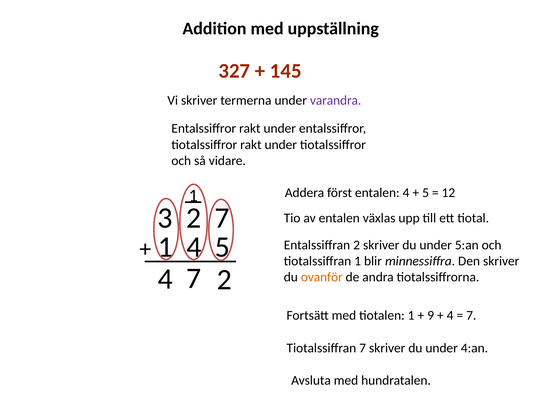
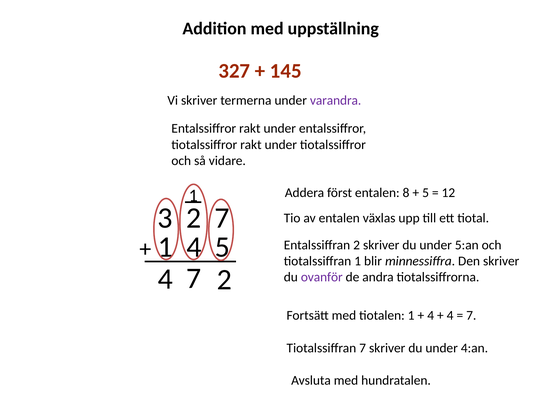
entalen 4: 4 -> 8 (406, 193)
ovanför colour: orange -> purple (322, 277)
9: 9 -> 4 (431, 316)
